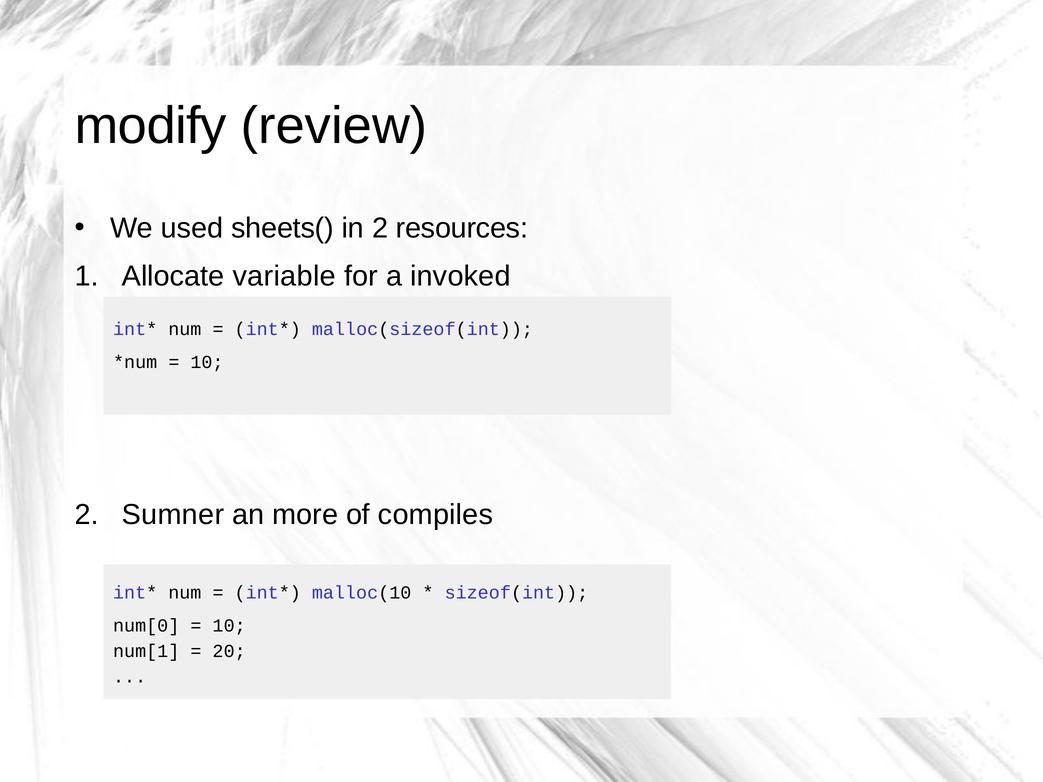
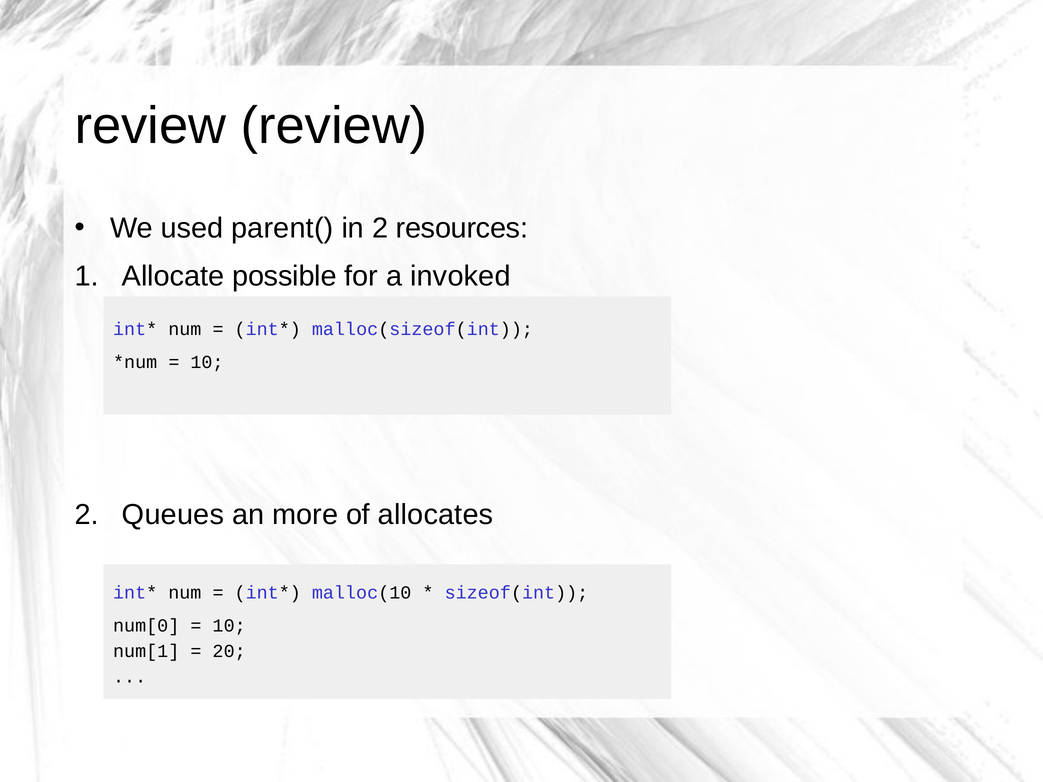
modify: modify -> review (150, 126)
sheets(: sheets( -> parent( (282, 228)
variable: variable -> possible (285, 276)
Sumner: Sumner -> Queues (173, 515)
compiles: compiles -> allocates (436, 515)
